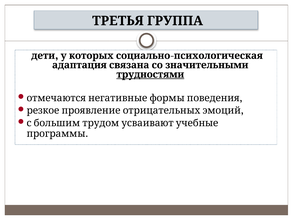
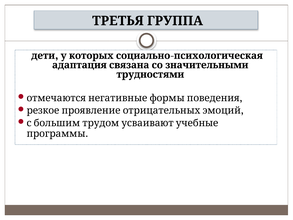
трудностями underline: present -> none (150, 74)
